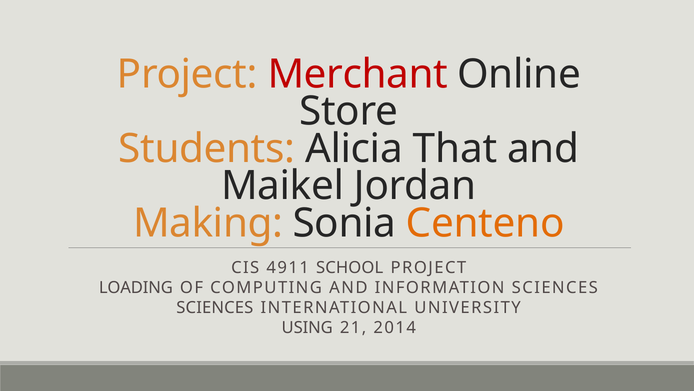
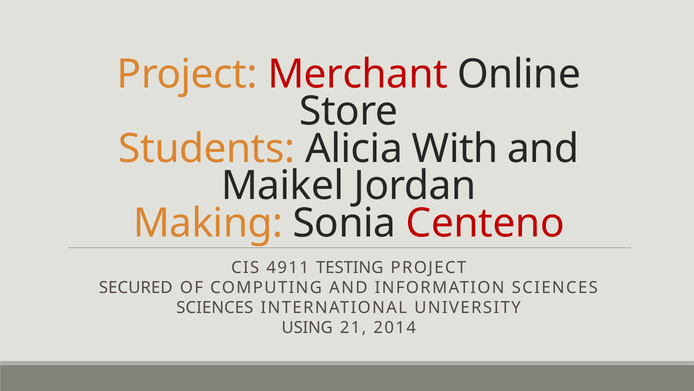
That: That -> With (455, 148)
Centeno colour: orange -> red (485, 223)
SCHOOL: SCHOOL -> TESTING (350, 267)
LOADING: LOADING -> SECURED (136, 287)
